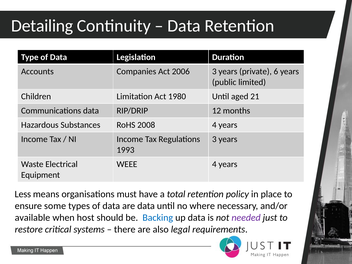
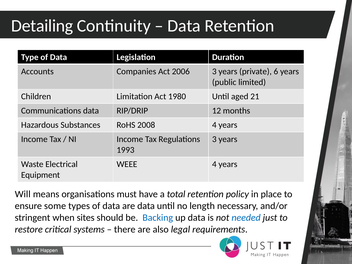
Less: Less -> Will (23, 194)
where: where -> length (202, 206)
available: available -> stringent (32, 218)
host: host -> sites (86, 218)
needed colour: purple -> blue (246, 218)
